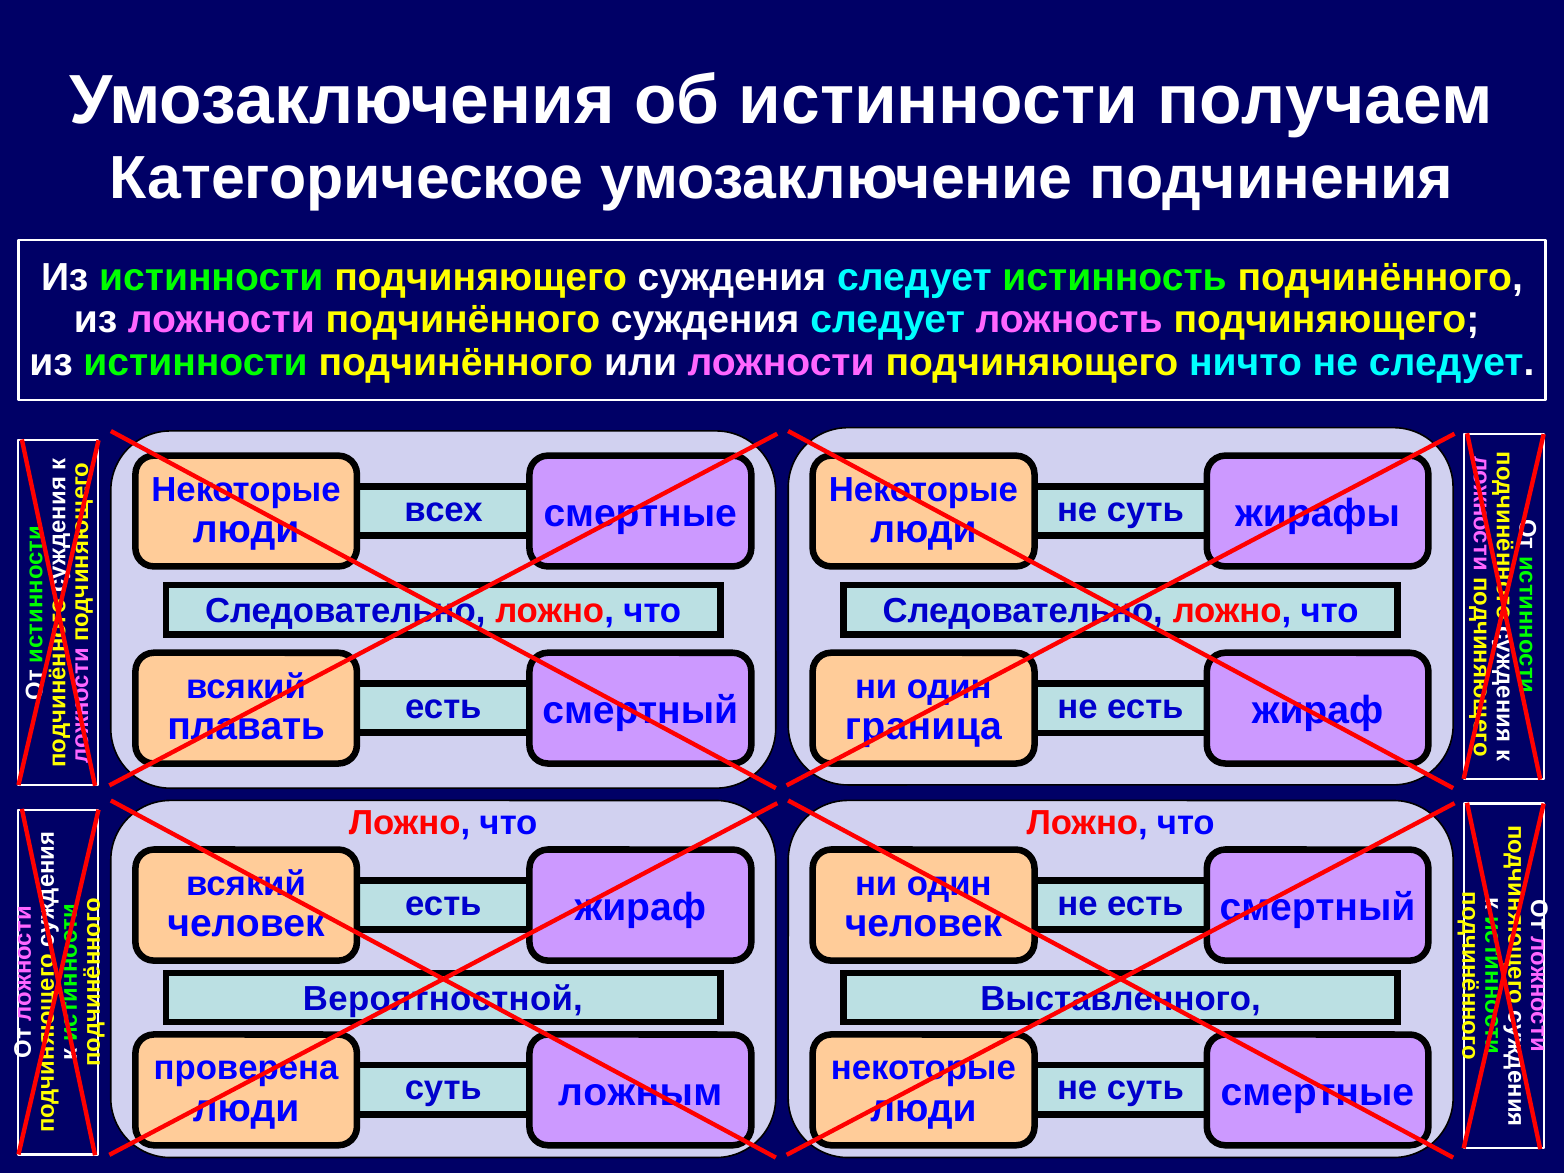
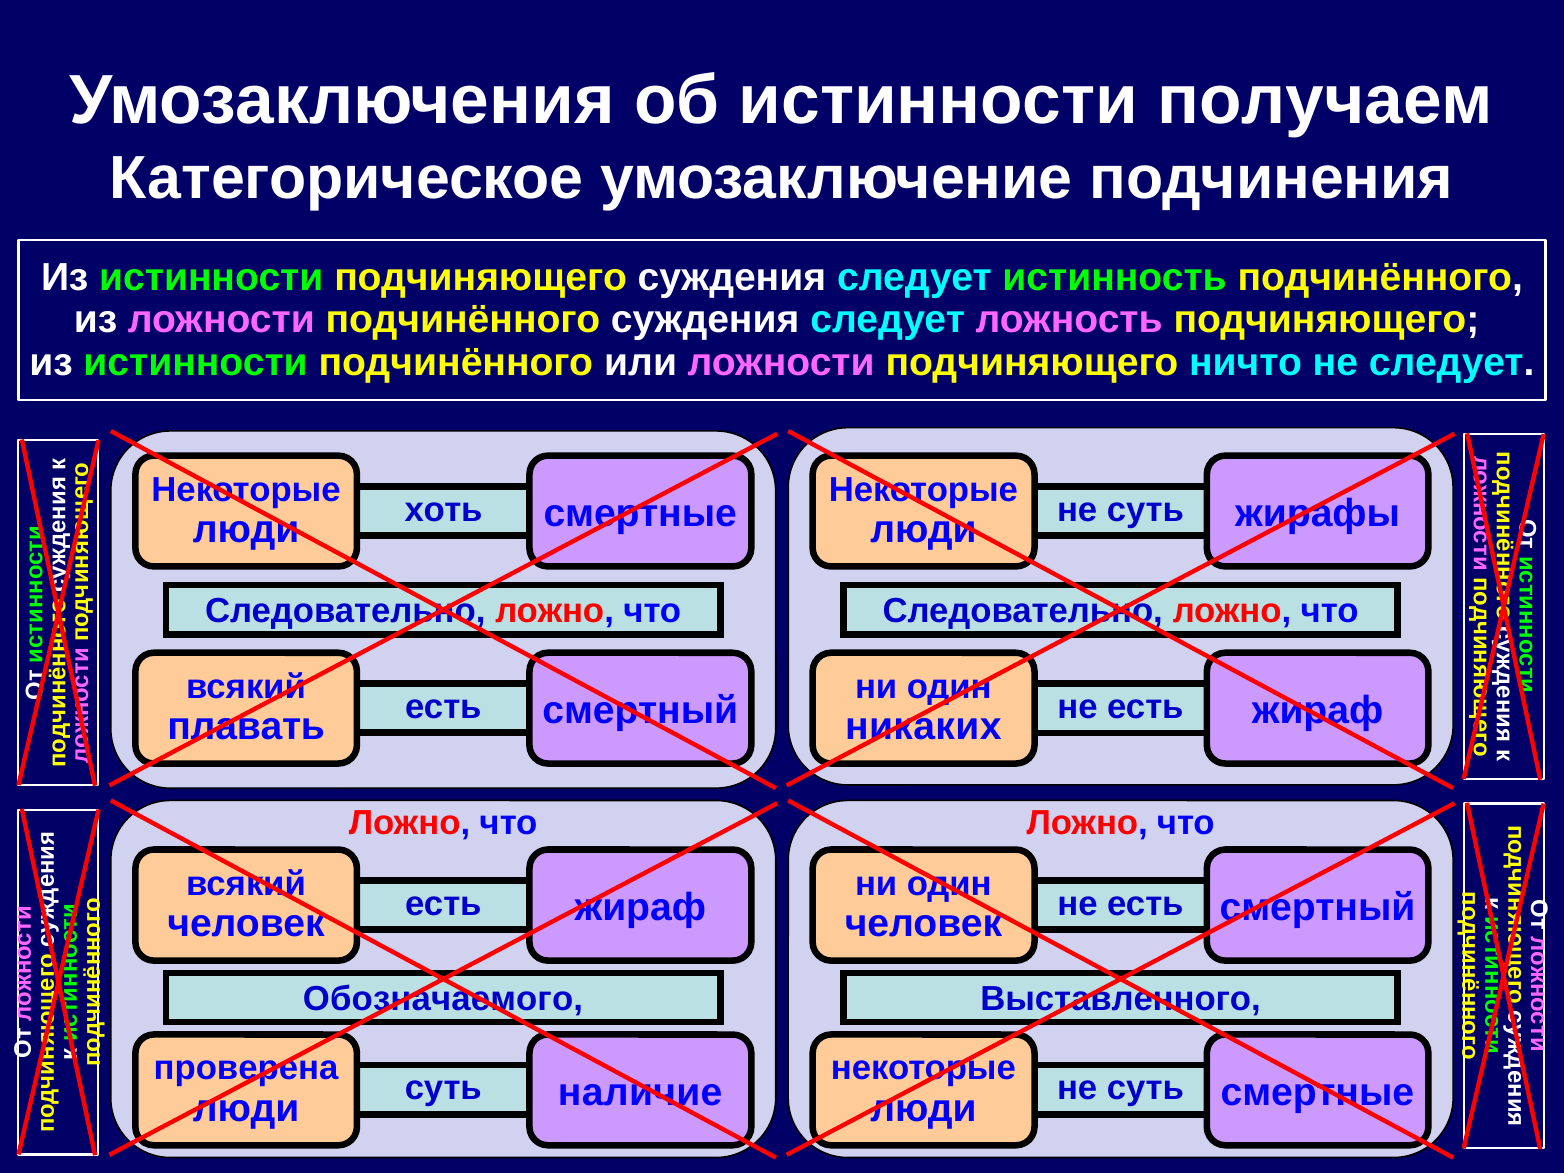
всех: всех -> хоть (443, 510)
граница: граница -> никаких (923, 727)
Вероятностной: Вероятностной -> Обозначаемого (443, 999)
ложным: ложным -> наличие (640, 1093)
